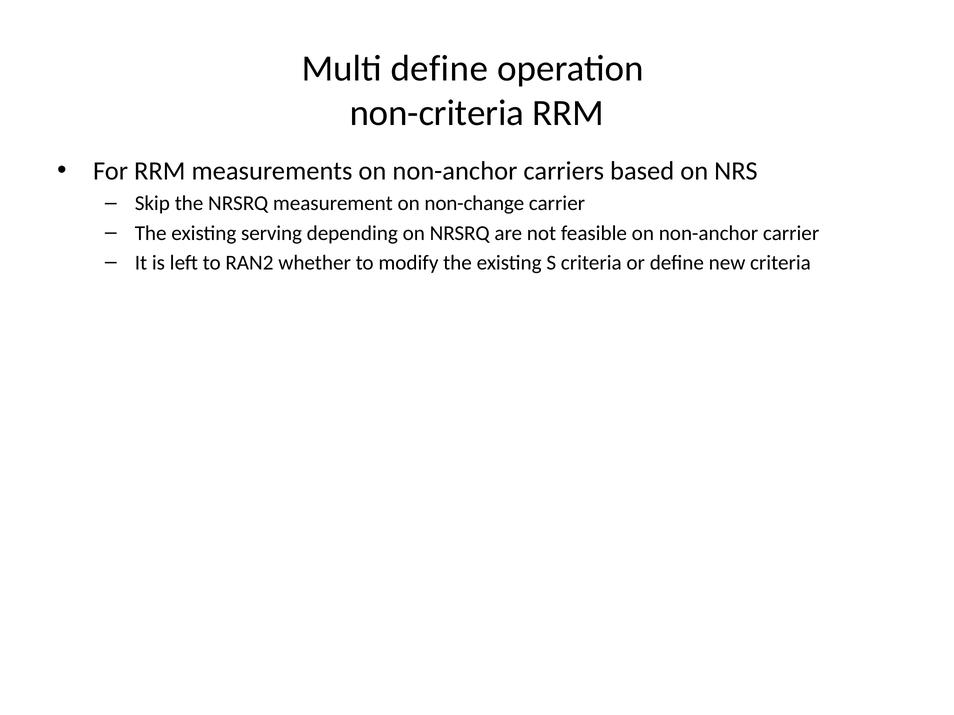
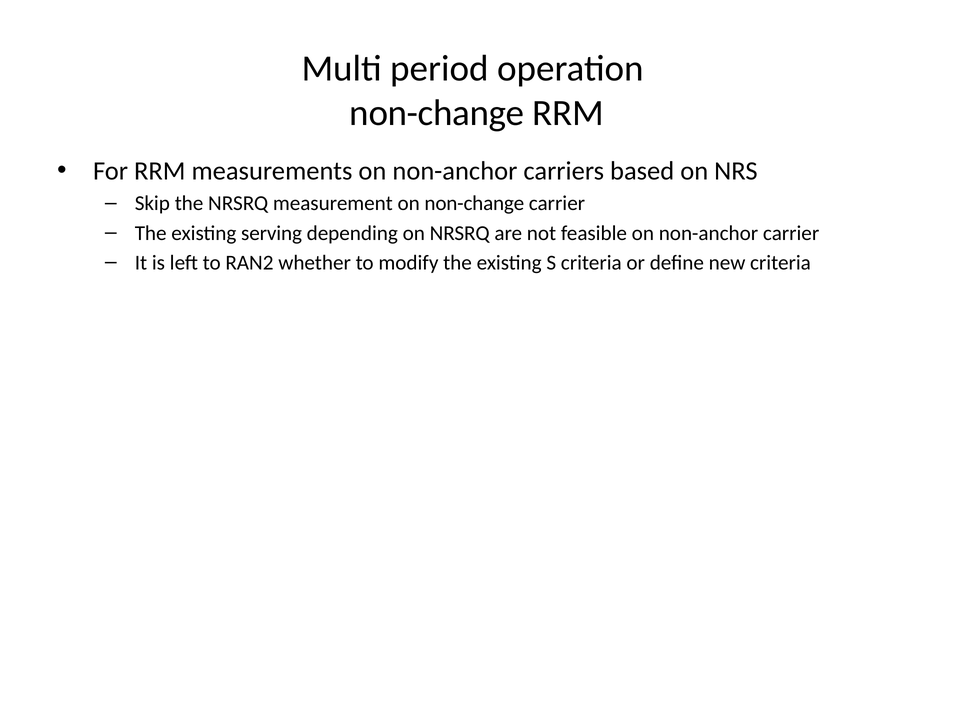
Multi define: define -> period (439, 69)
non-criteria: non-criteria -> non-change (437, 113)
